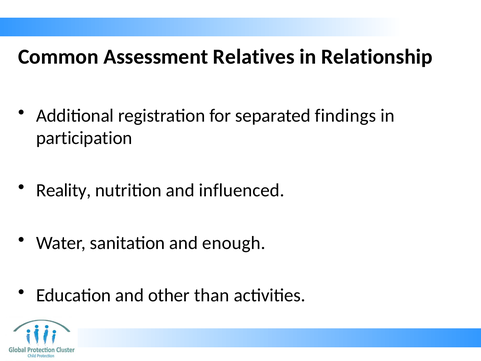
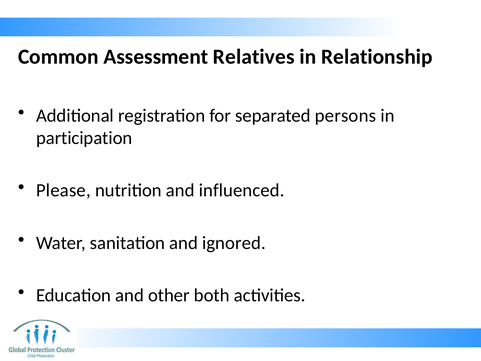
findings: findings -> persons (345, 115)
Reality: Reality -> Please (63, 190)
enough: enough -> ignored (234, 243)
than: than -> both (212, 295)
